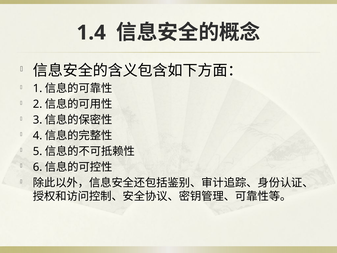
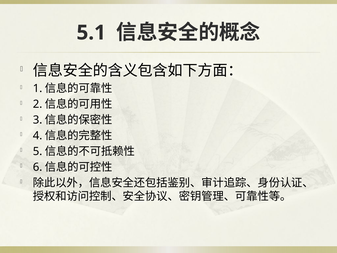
1.4: 1.4 -> 5.1 (91, 33)
